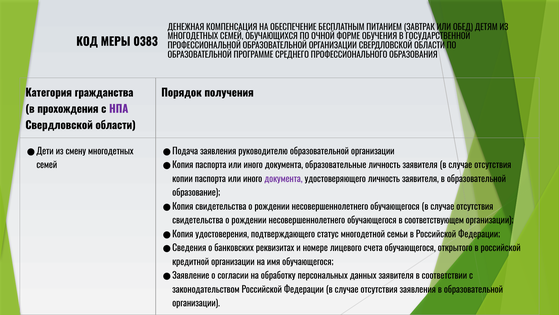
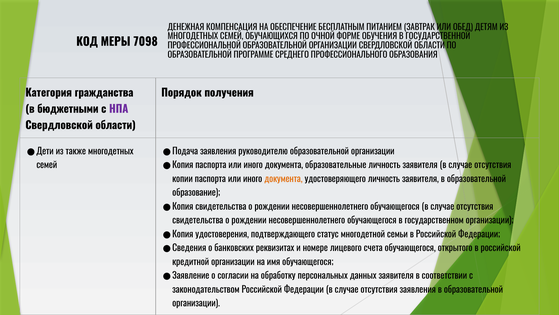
0383: 0383 -> 7098 (146, 42)
прохождения: прохождения -> бюджетными (68, 109)
смену: смену -> также (76, 151)
документа colour: purple -> orange (283, 179)
соответствующем: соответствующем -> государственном (434, 220)
